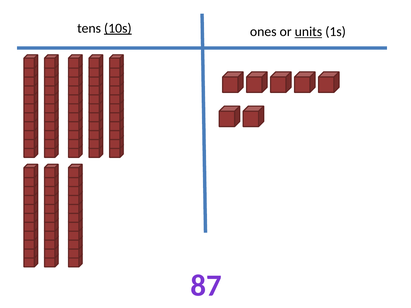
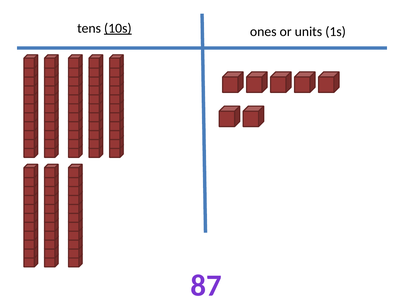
units underline: present -> none (308, 32)
